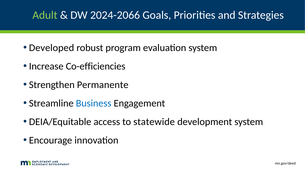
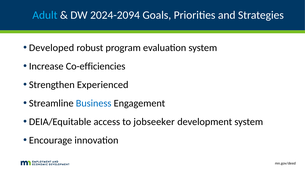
Adult colour: light green -> light blue (45, 15)
2024-2066: 2024-2066 -> 2024-2094 (115, 15)
Permanente: Permanente -> Experienced (103, 85)
statewide: statewide -> jobseeker (154, 122)
